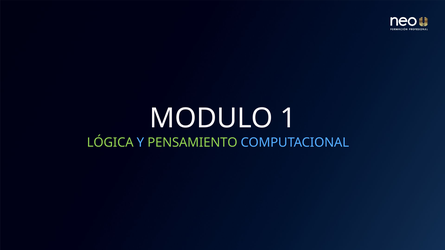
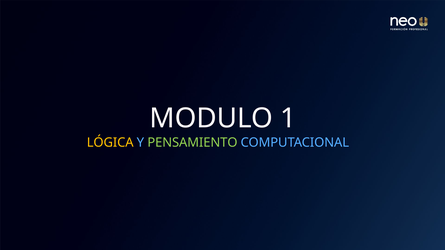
LÓGICA colour: light green -> yellow (110, 143)
